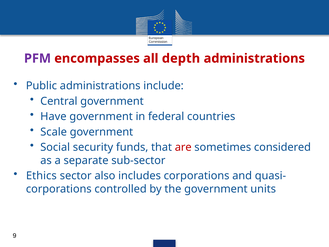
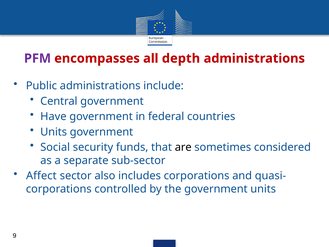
Scale: Scale -> Units (54, 132)
are colour: red -> black (183, 147)
Ethics: Ethics -> Affect (41, 176)
